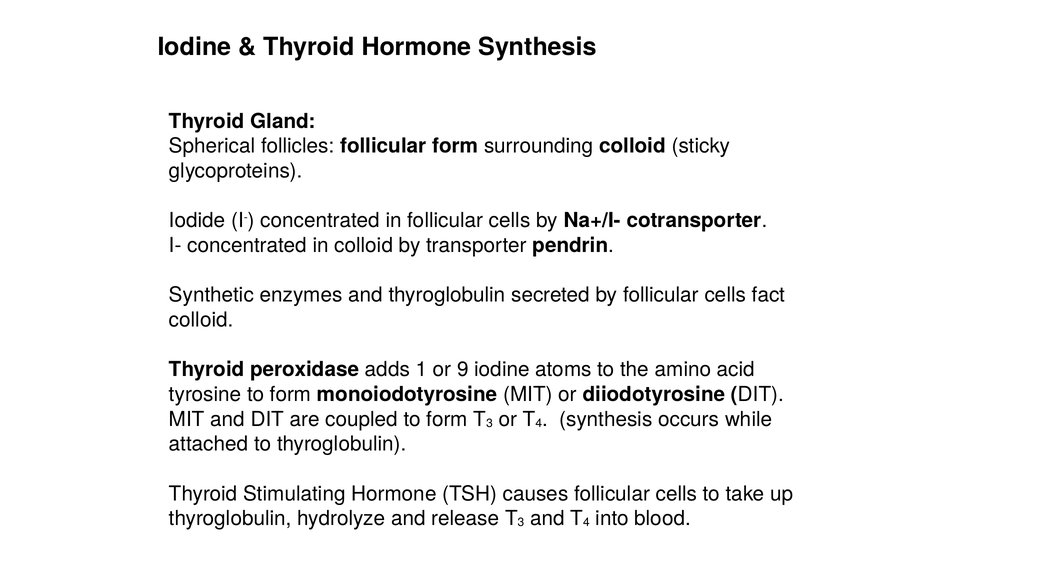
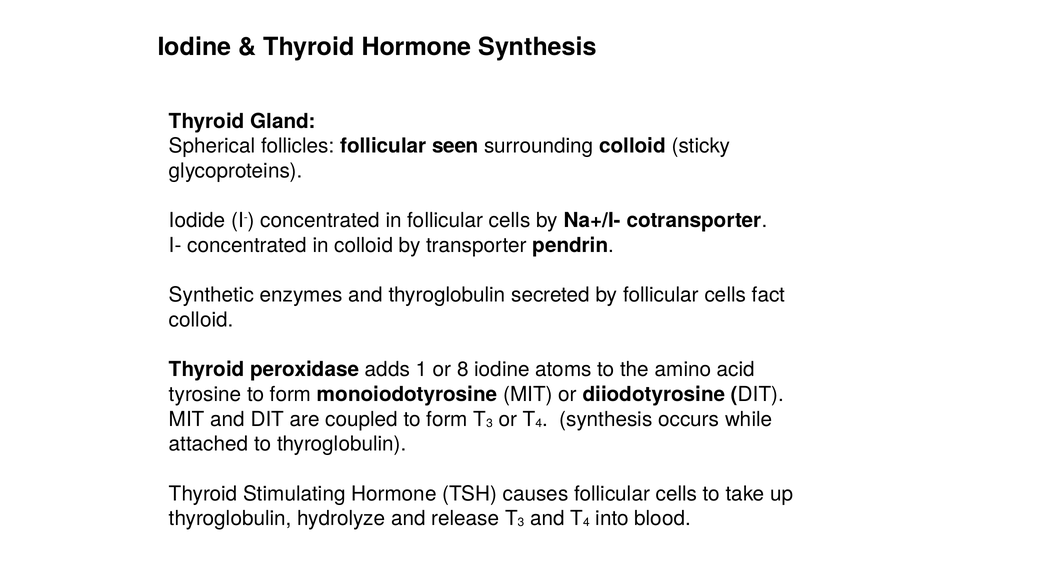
follicular form: form -> seen (455, 146)
9: 9 -> 8 (463, 370)
